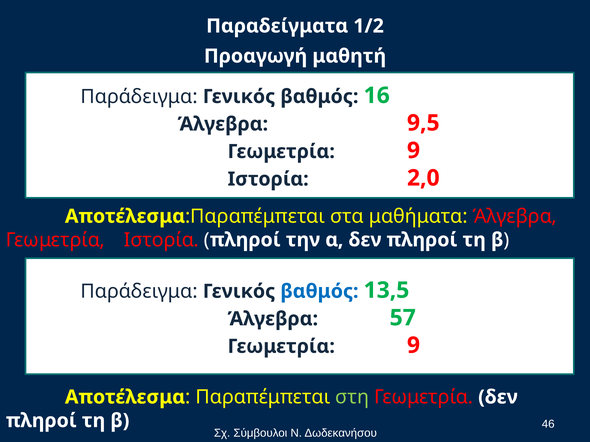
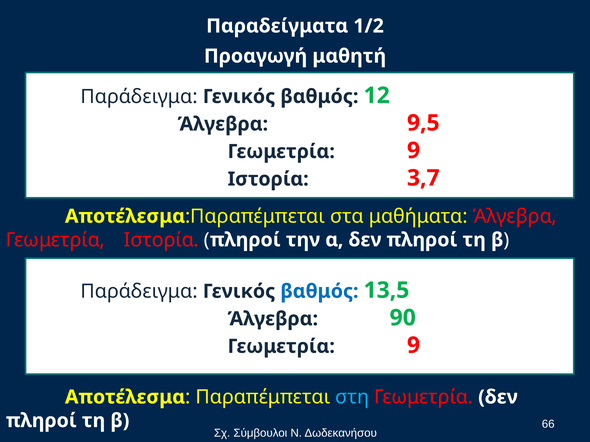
16: 16 -> 12 (377, 96)
2,0: 2,0 -> 3,7 (423, 178)
57: 57 -> 90 (403, 318)
στη colour: light green -> light blue (352, 397)
46: 46 -> 66 (548, 425)
